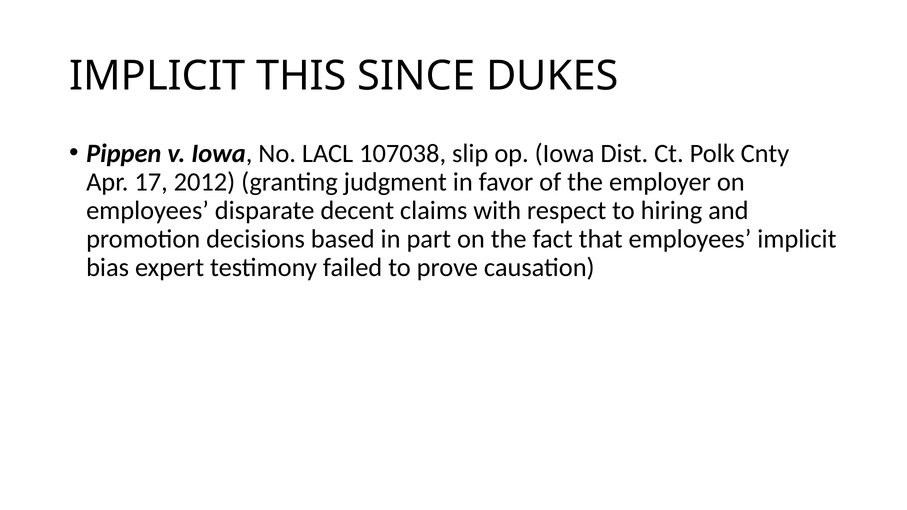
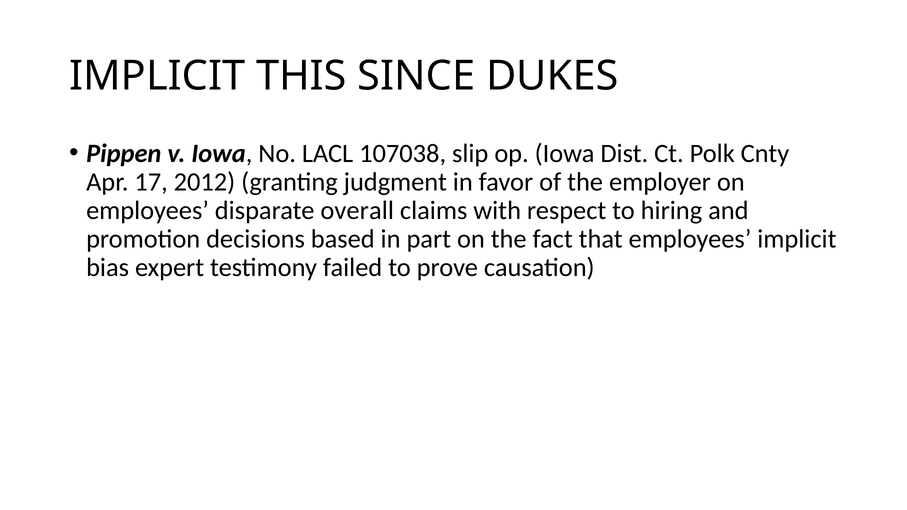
decent: decent -> overall (357, 210)
